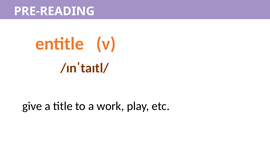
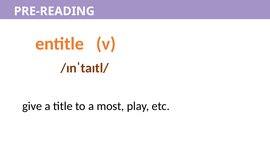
work: work -> most (110, 106)
